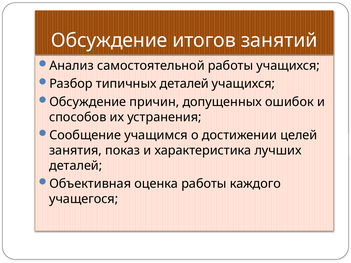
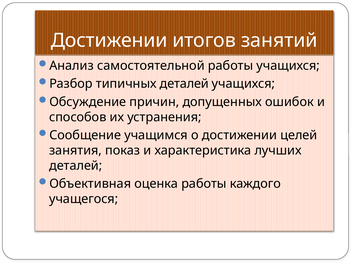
Обсуждение: Обсуждение -> Достижении (109, 41)
